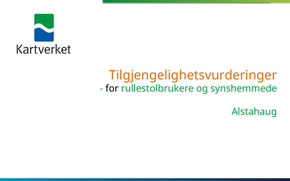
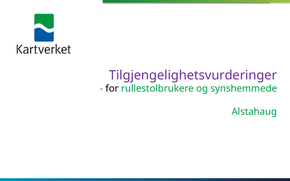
Tilgjengelighetsvurderinger colour: orange -> purple (193, 75)
